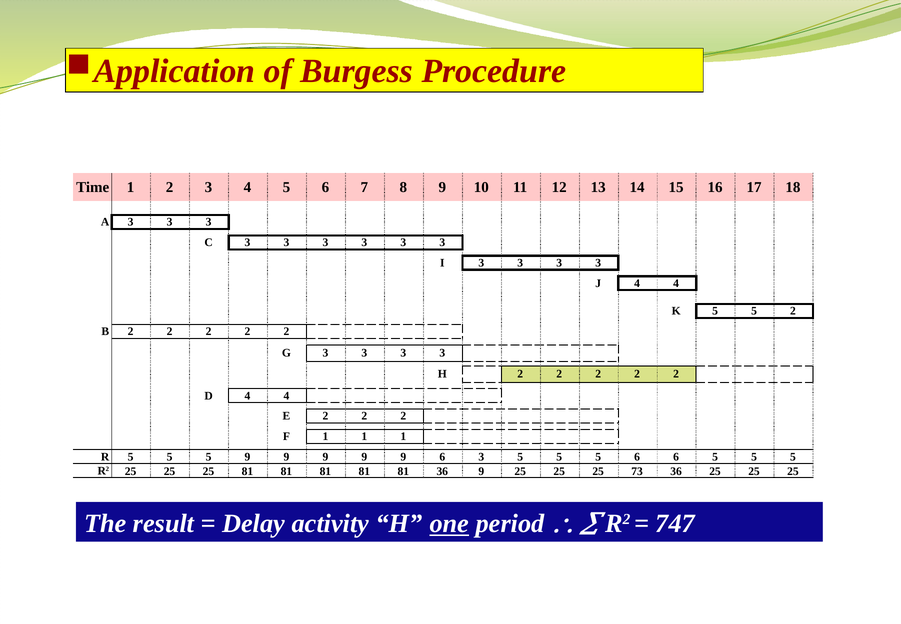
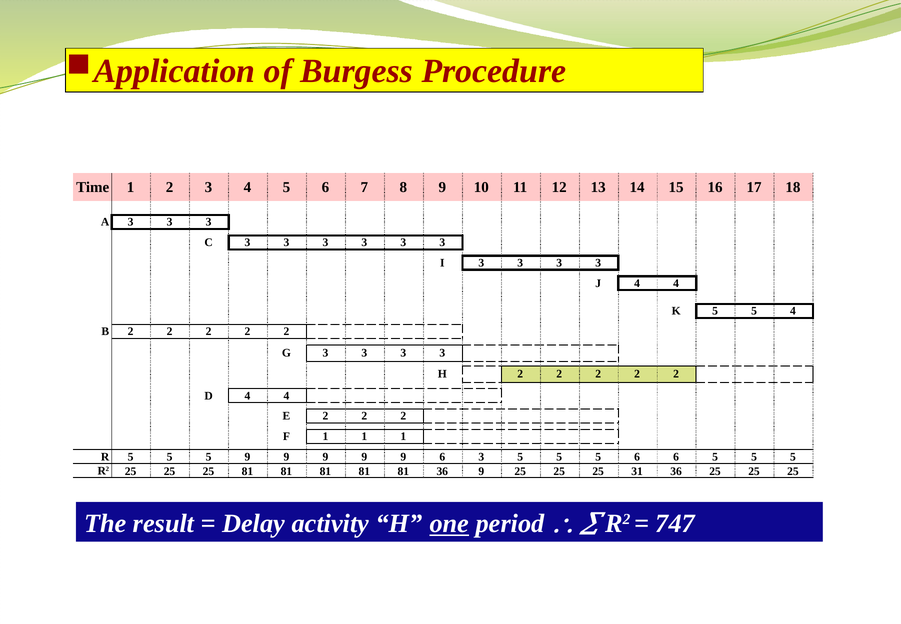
5 2: 2 -> 4 (793, 311)
73: 73 -> 31 (637, 471)
